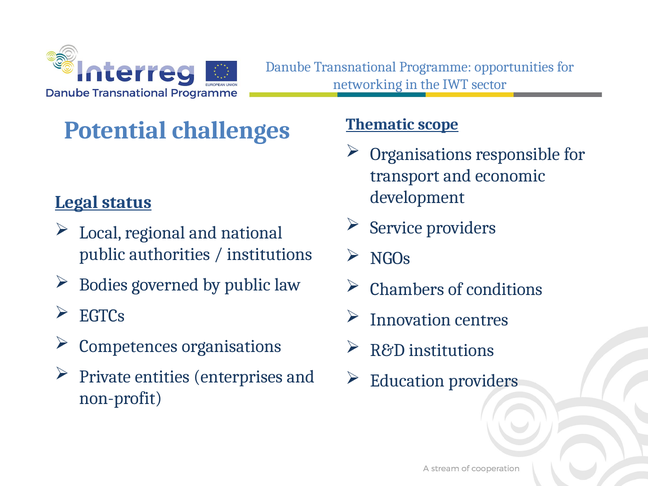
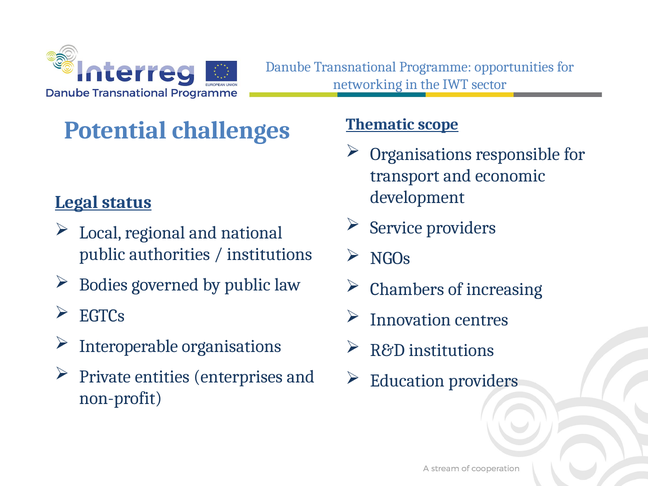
conditions: conditions -> increasing (504, 289)
Competences: Competences -> Interoperable (129, 346)
